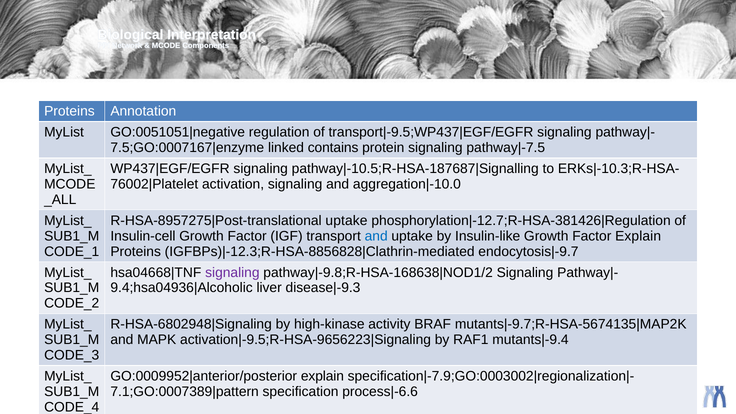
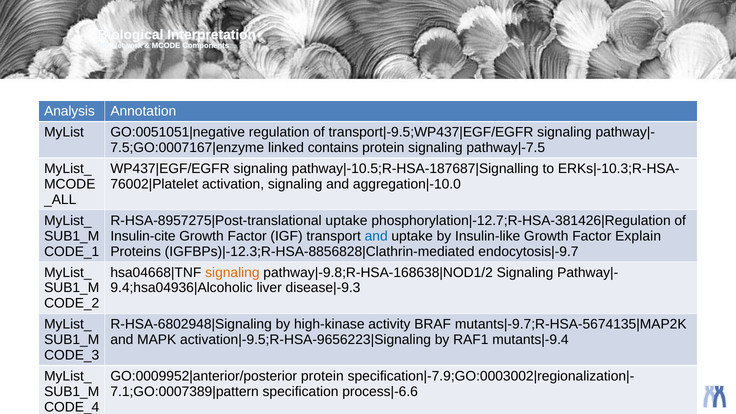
Proteins: Proteins -> Analysis (69, 111)
Insulin-cell: Insulin-cell -> Insulin-cite (143, 236)
signaling colour: purple -> orange (232, 272)
explain: explain -> protein (322, 376)
